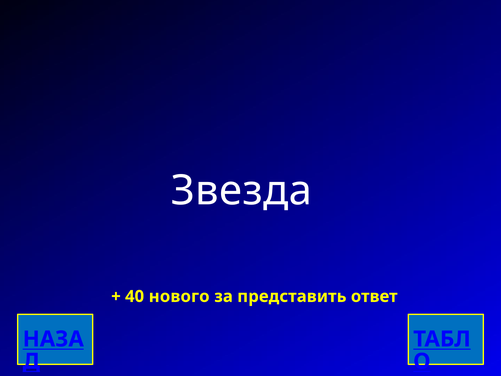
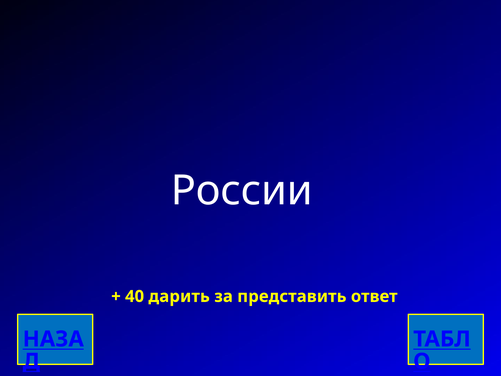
Звезда: Звезда -> России (242, 191)
нового: нового -> дарить (179, 296)
